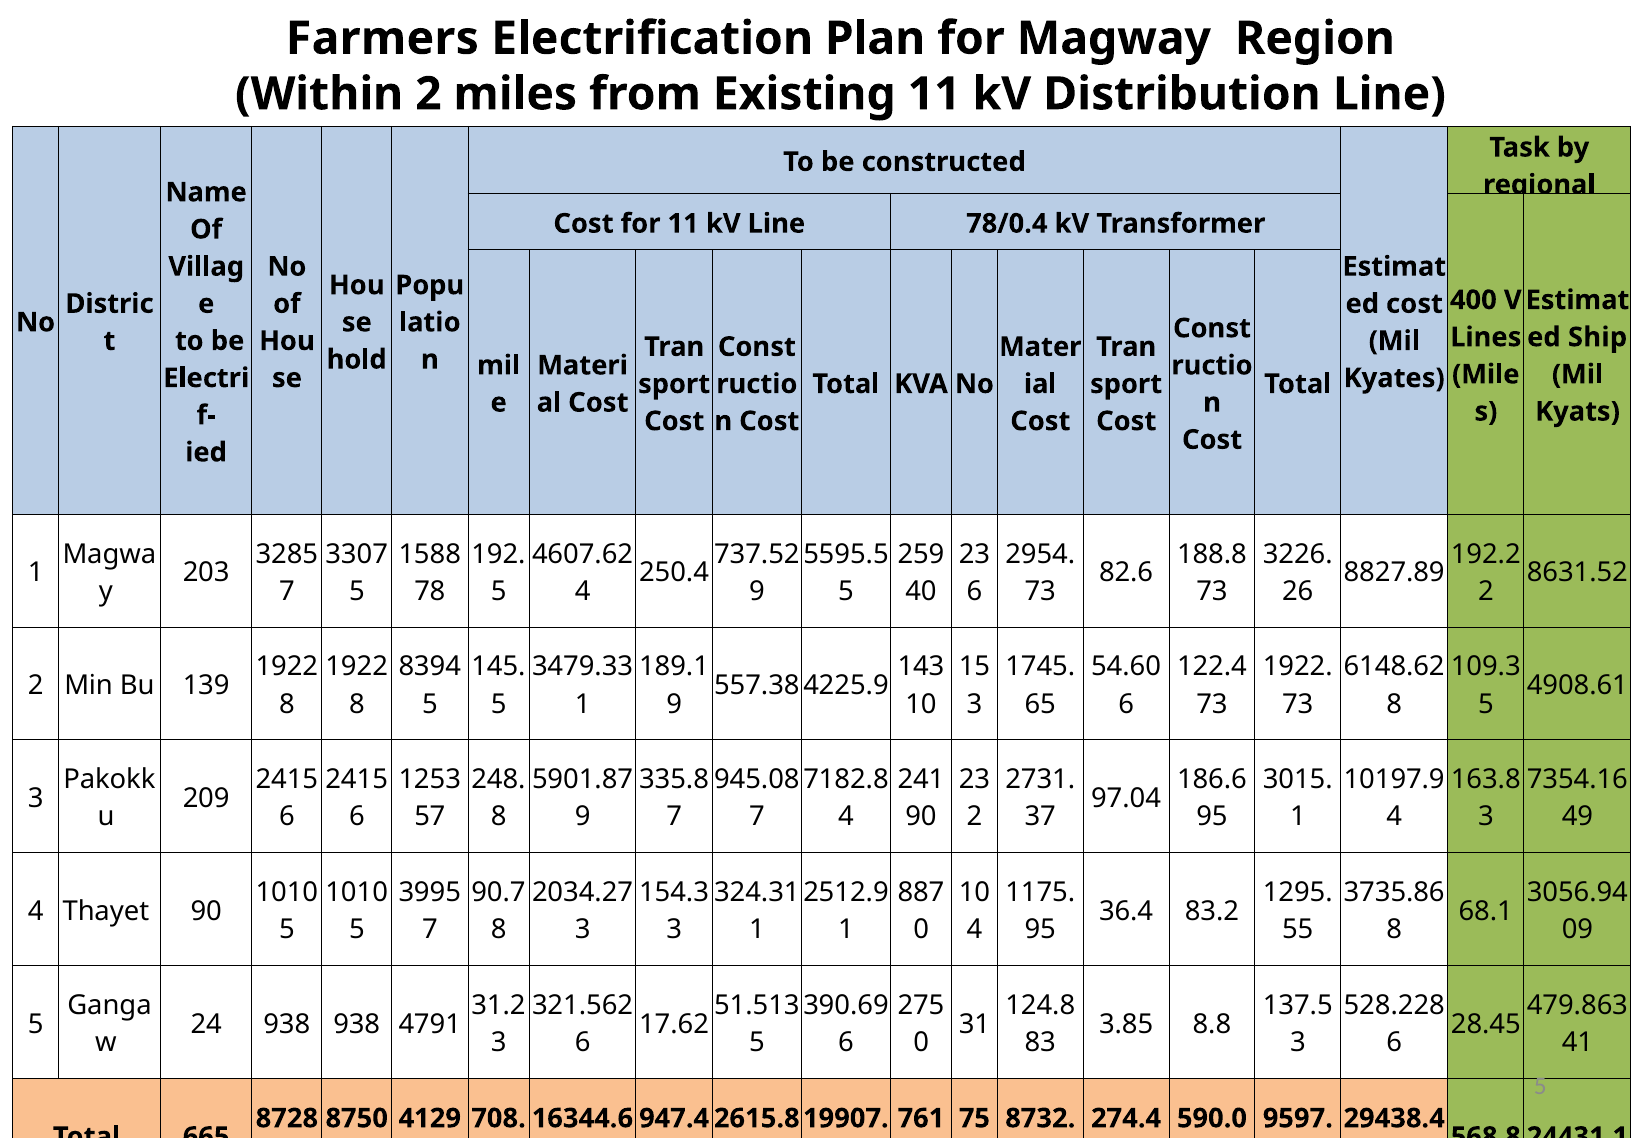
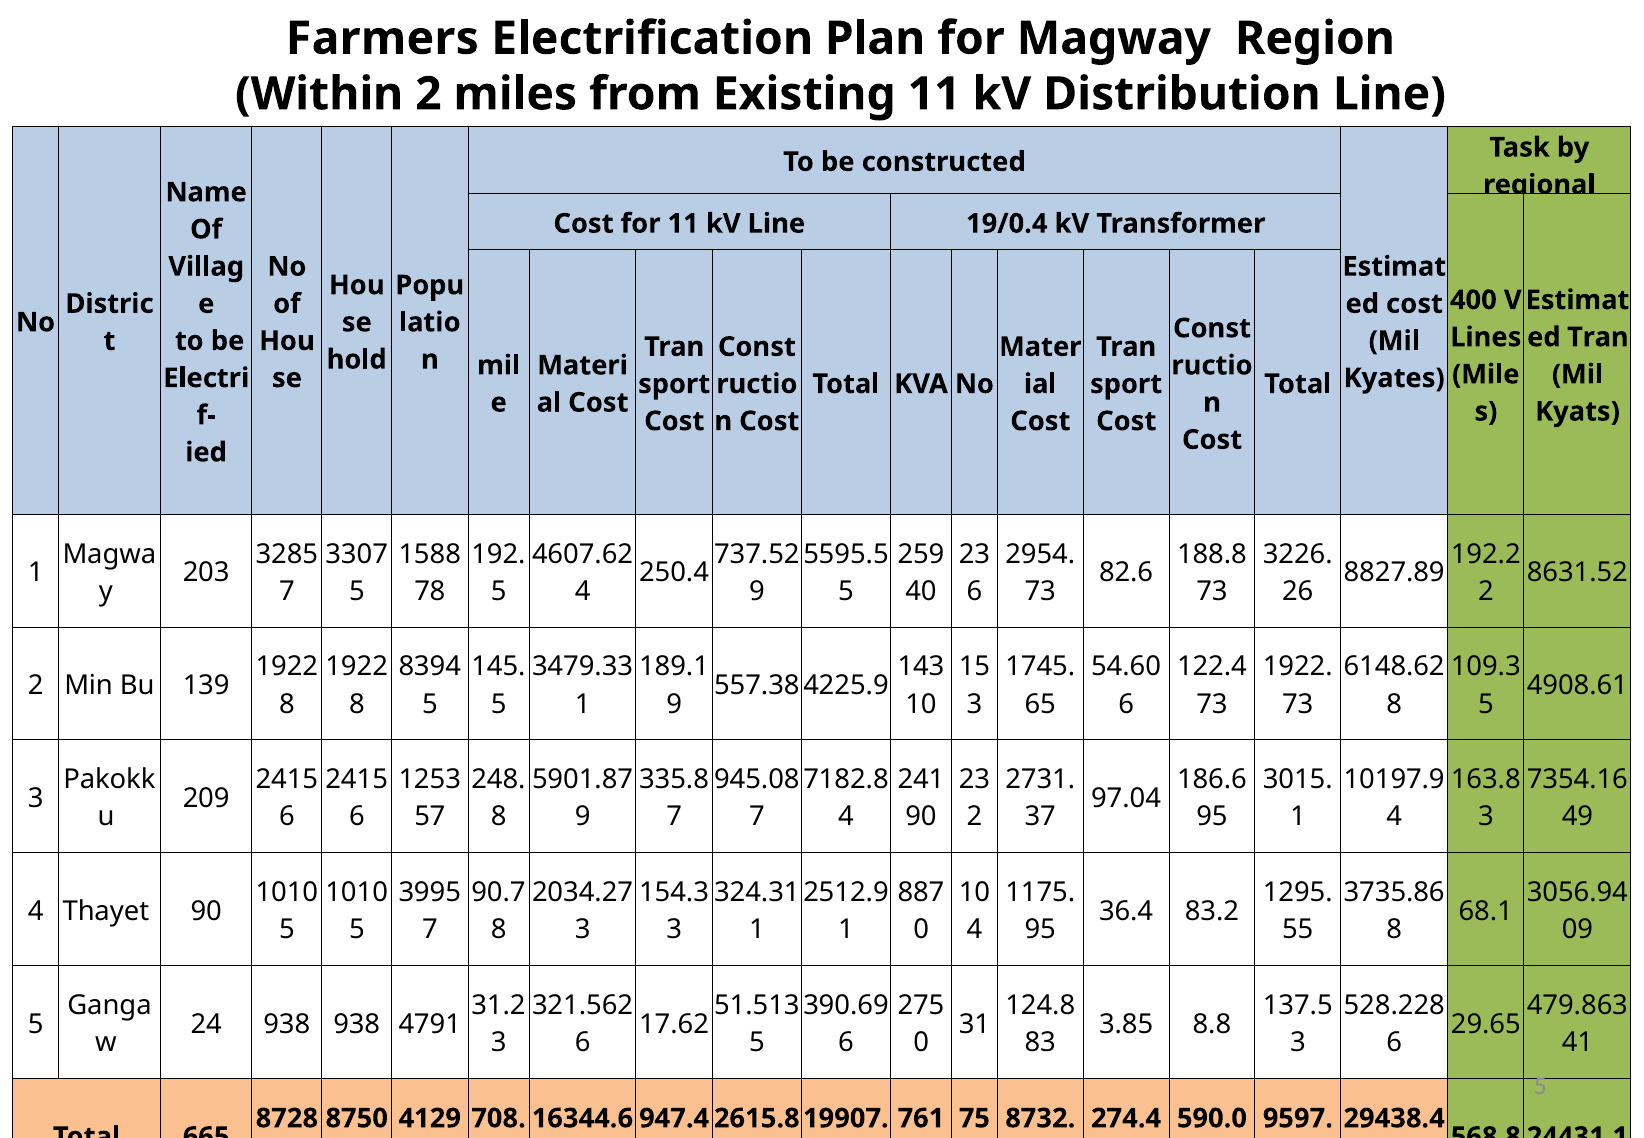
78/0.4: 78/0.4 -> 19/0.4 (1007, 224)
Ship: Ship -> Tran (1598, 337)
28.45: 28.45 -> 29.65 (1486, 1024)
